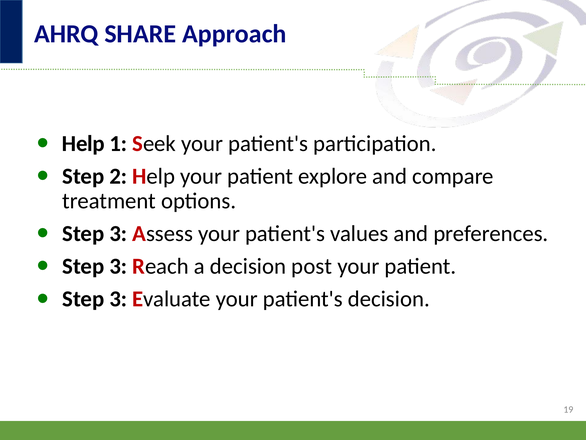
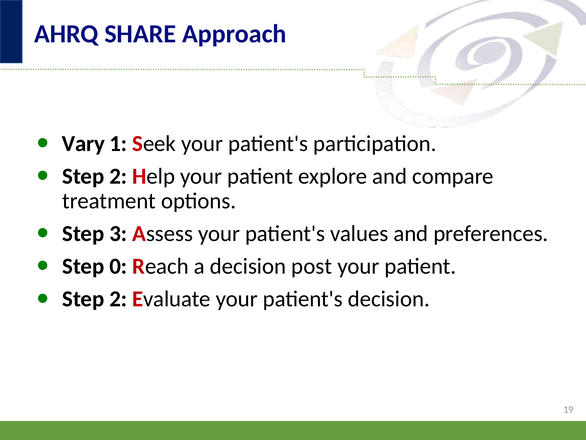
Help: Help -> Vary (83, 143)
3: 3 -> 0 (118, 266)
3: 3 -> 2 (118, 299)
